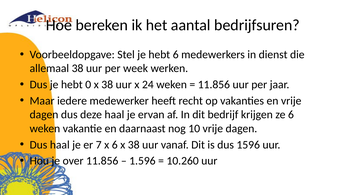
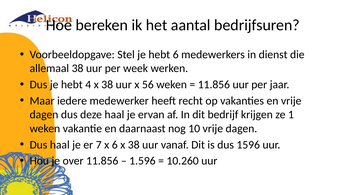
0: 0 -> 4 (88, 84)
24: 24 -> 56 (148, 84)
ze 6: 6 -> 1 (291, 114)
